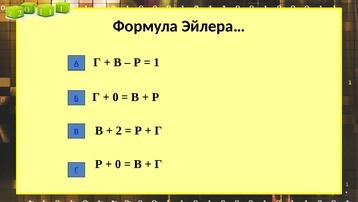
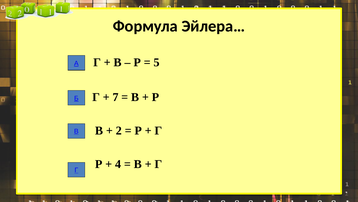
1: 1 -> 5 (157, 62)
0: 0 -> 7 (116, 97)
0: 0 -> 4 (118, 164)
